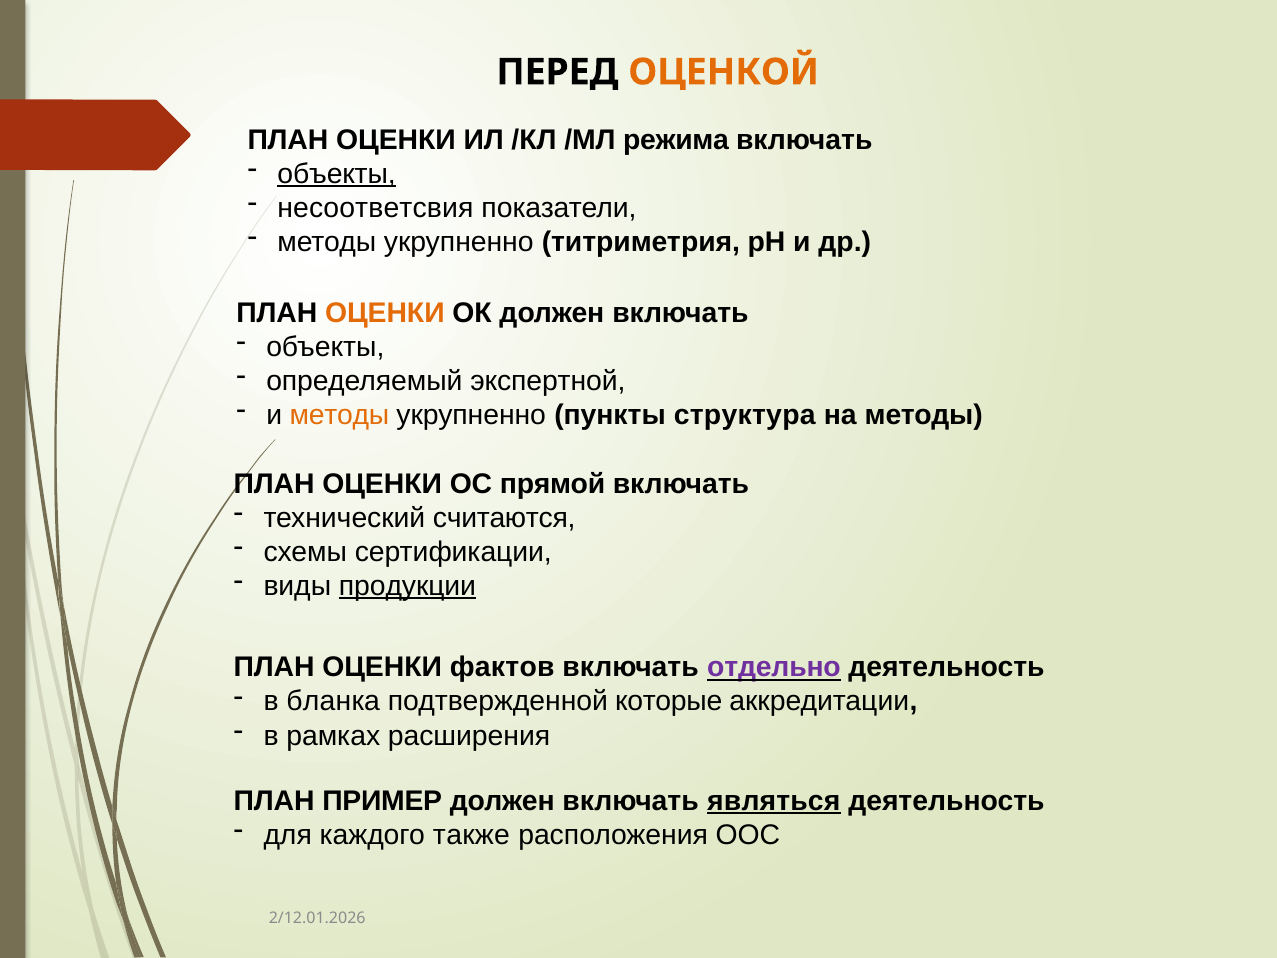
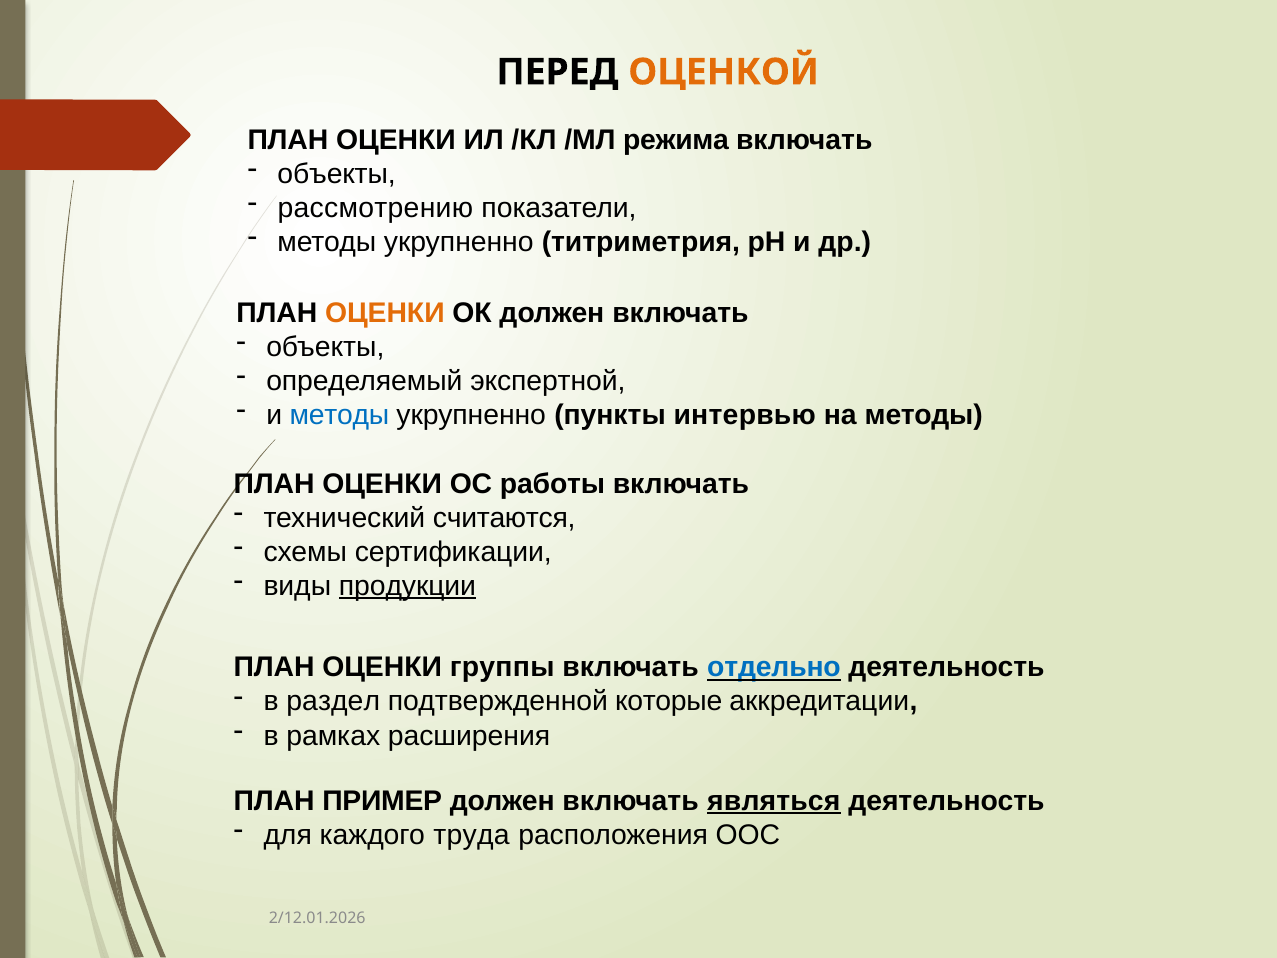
объекты underline: present -> none (337, 174)
несоответсвия: несоответсвия -> рассмотрению (375, 208)
методы colour: orange -> blue (339, 415)
структура: структура -> интервью (745, 415)
прямой: прямой -> работы (552, 484)
фактов: фактов -> группы (502, 667)
отдельно colour: purple -> blue (774, 667)
бланка: бланка -> раздел (333, 701)
также: также -> труда (471, 835)
